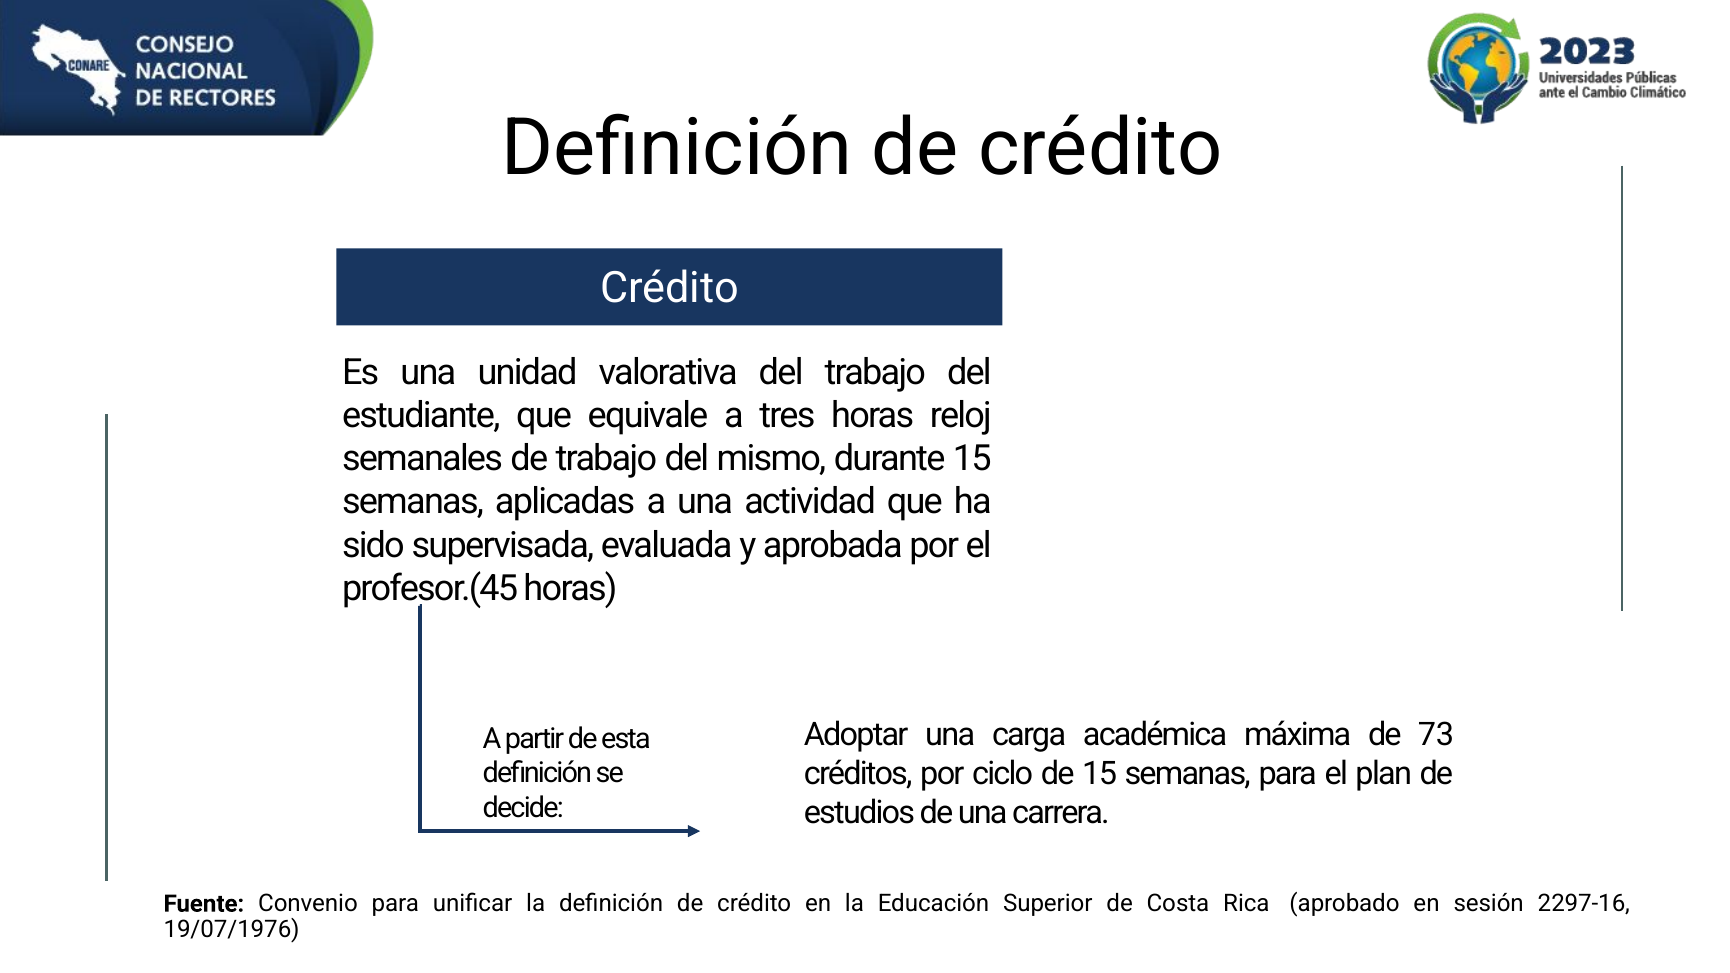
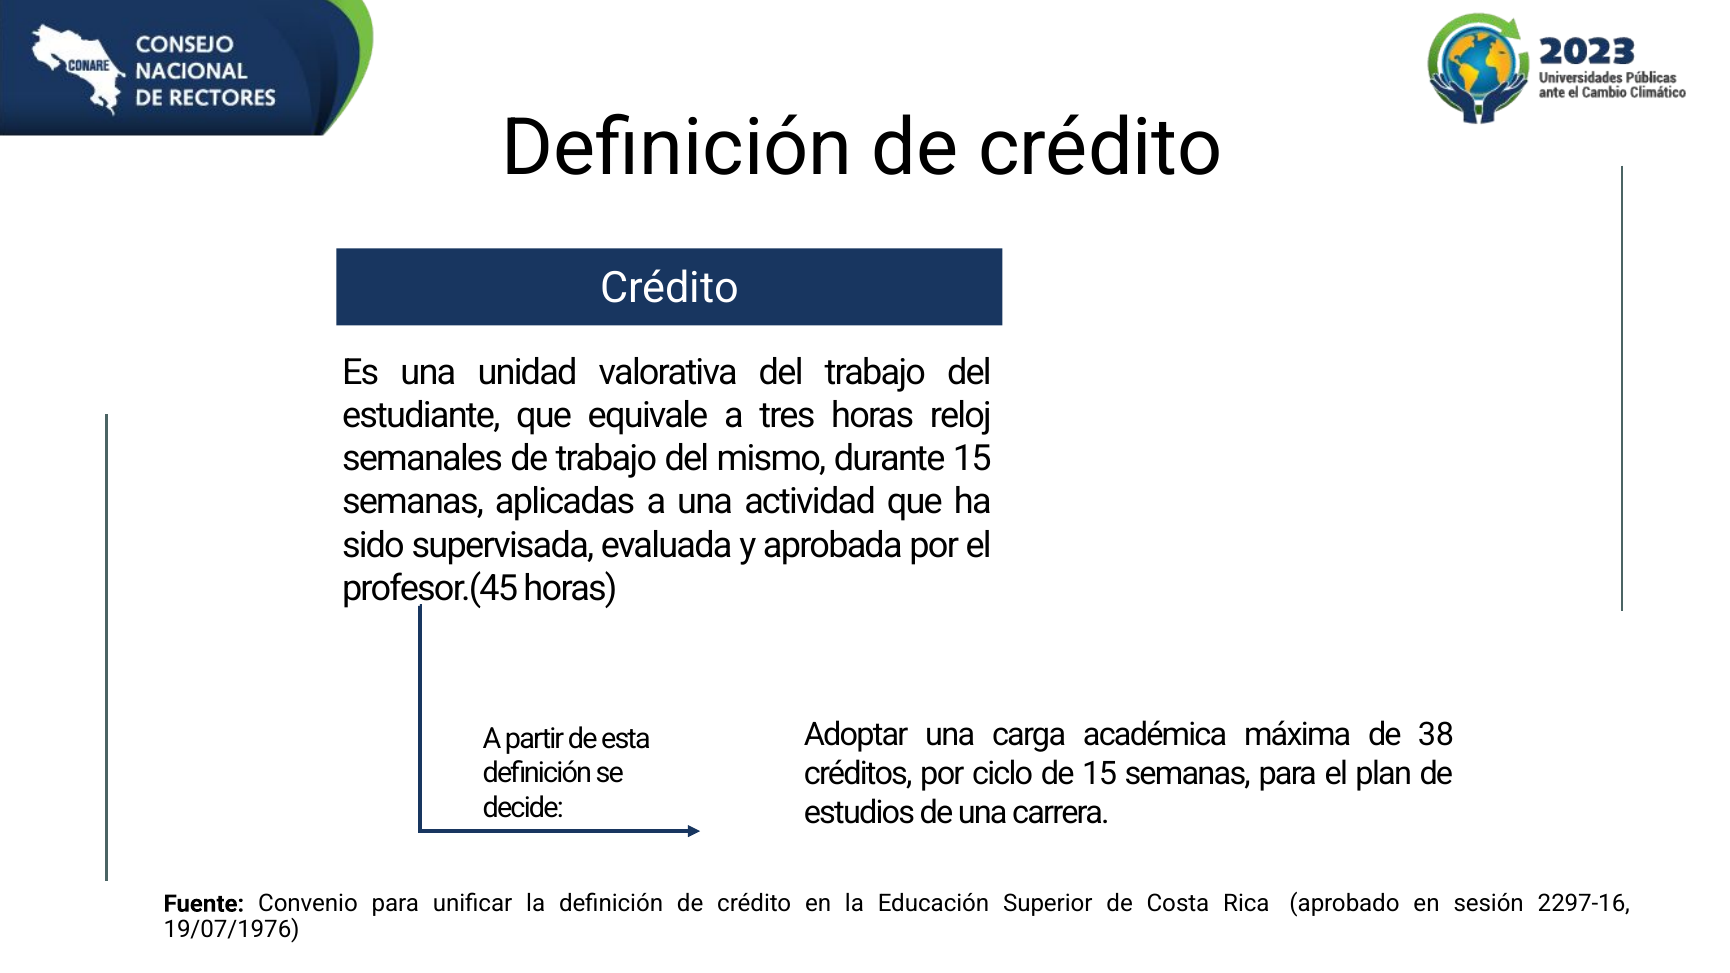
73: 73 -> 38 (1436, 735)
